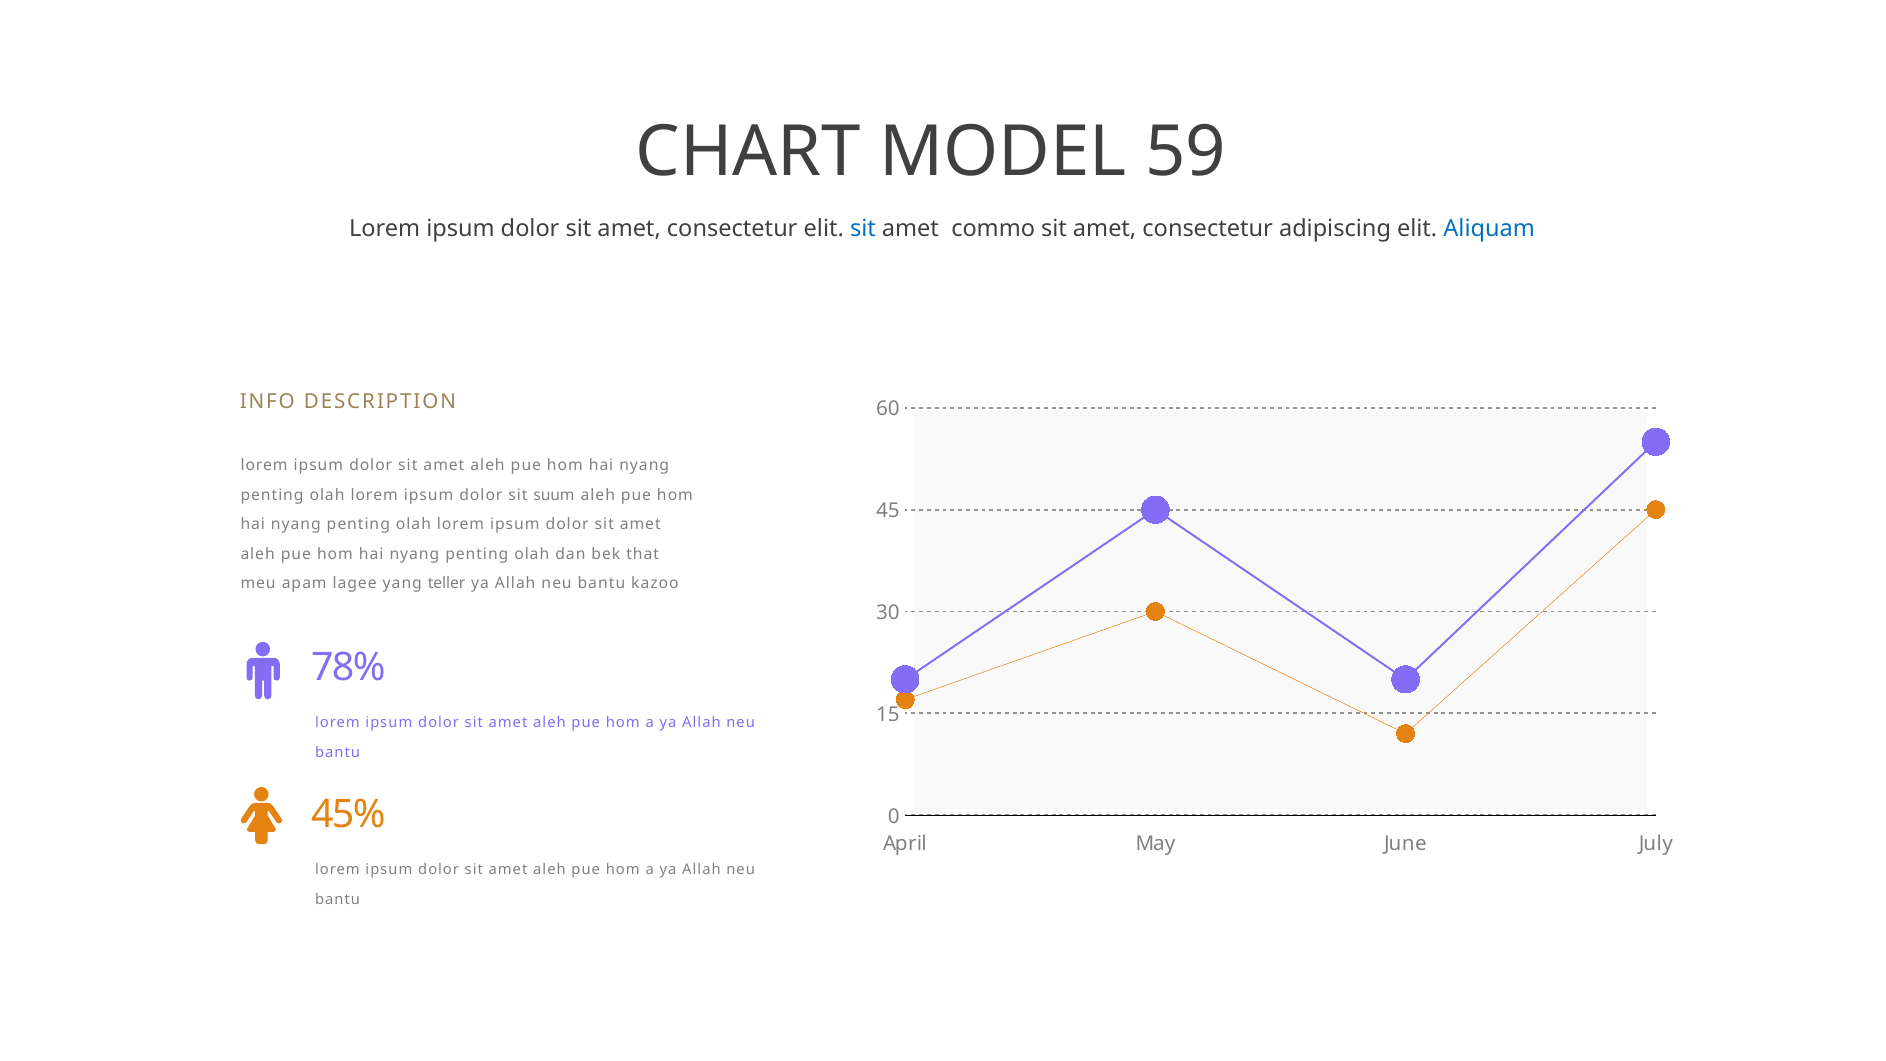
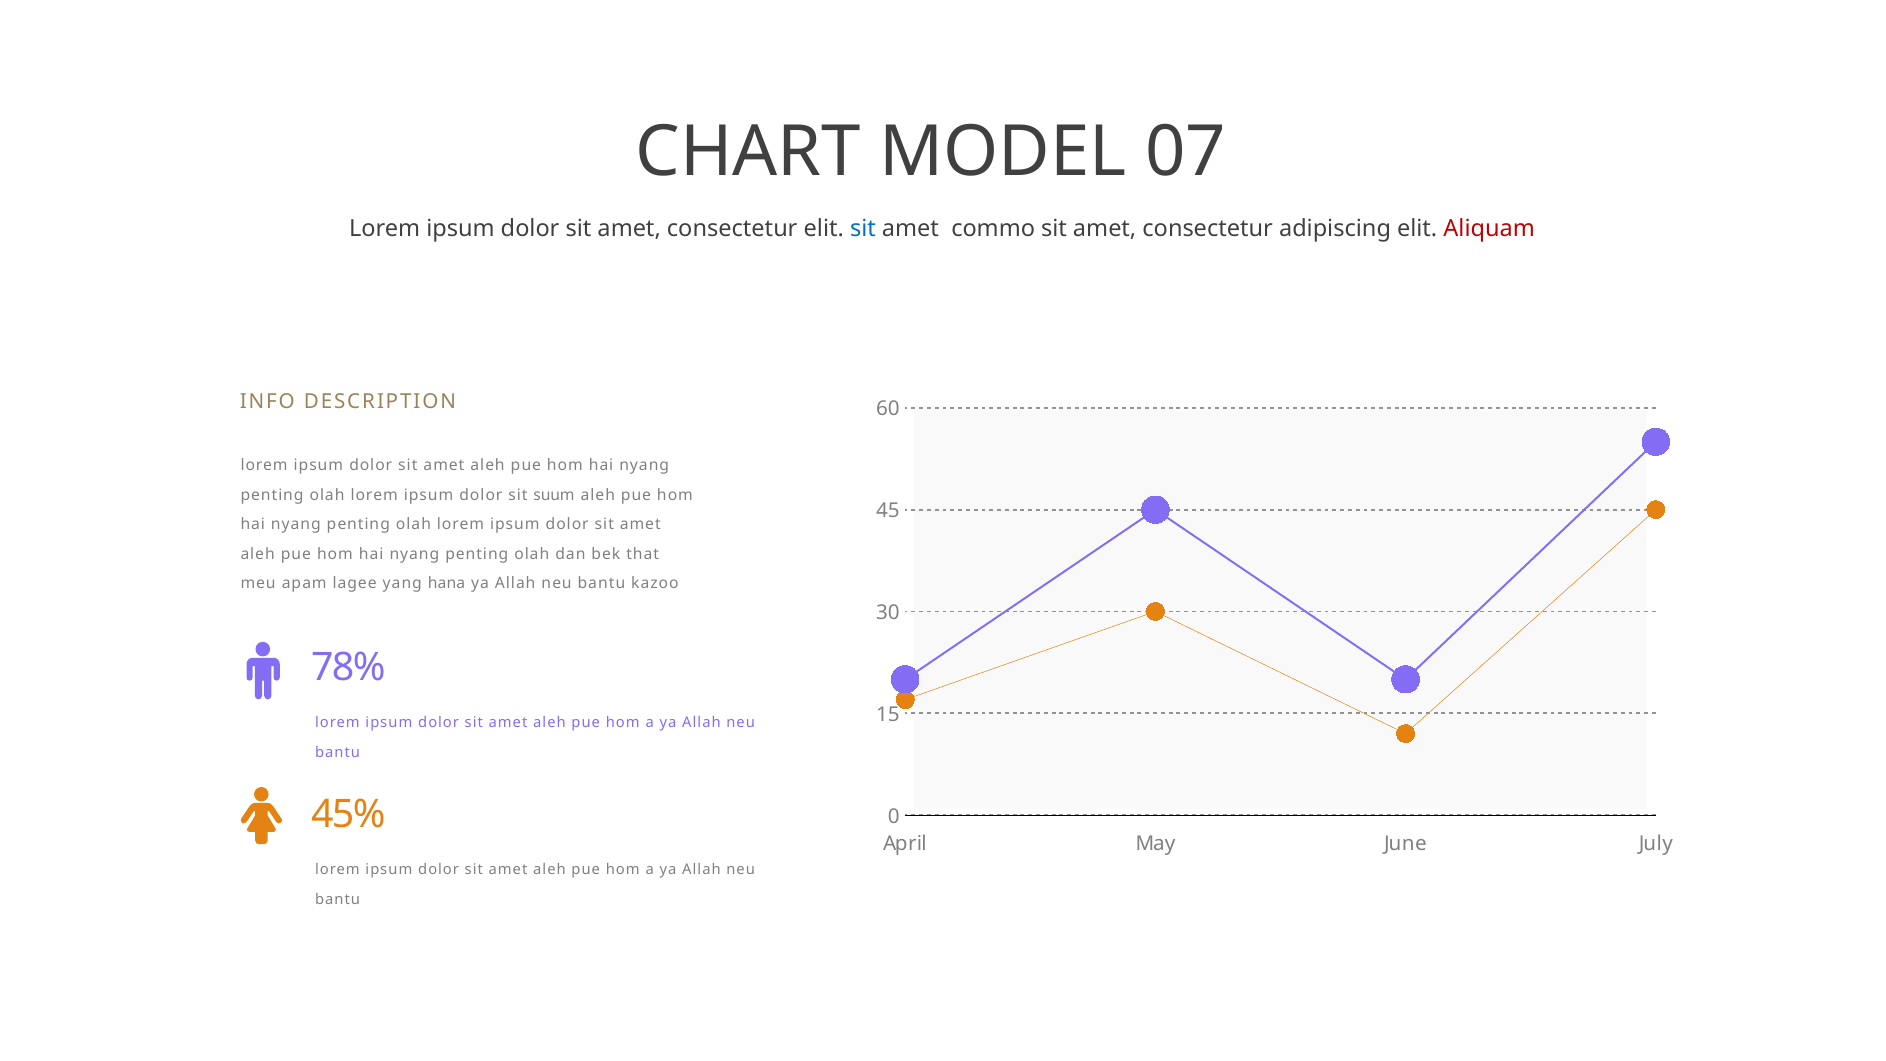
59: 59 -> 07 (1186, 152)
Aliquam colour: blue -> red (1489, 228)
teller: teller -> hana (446, 583)
